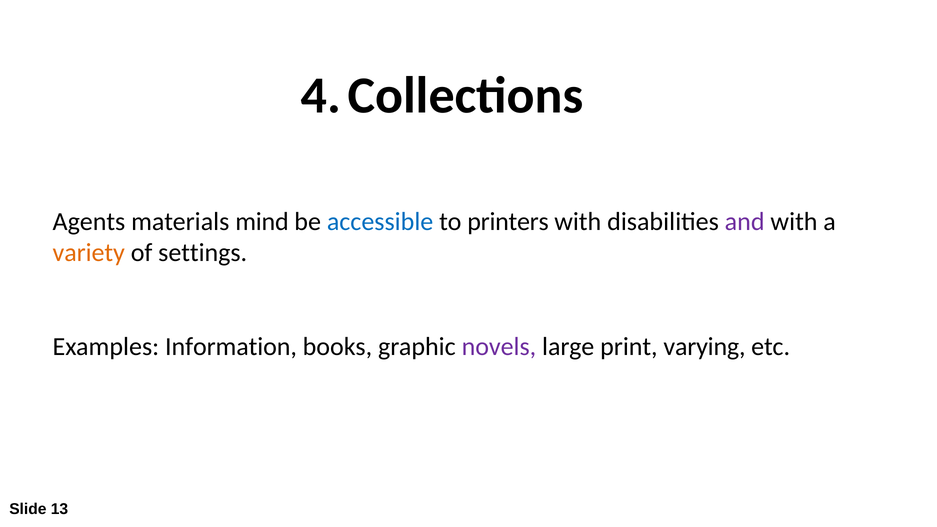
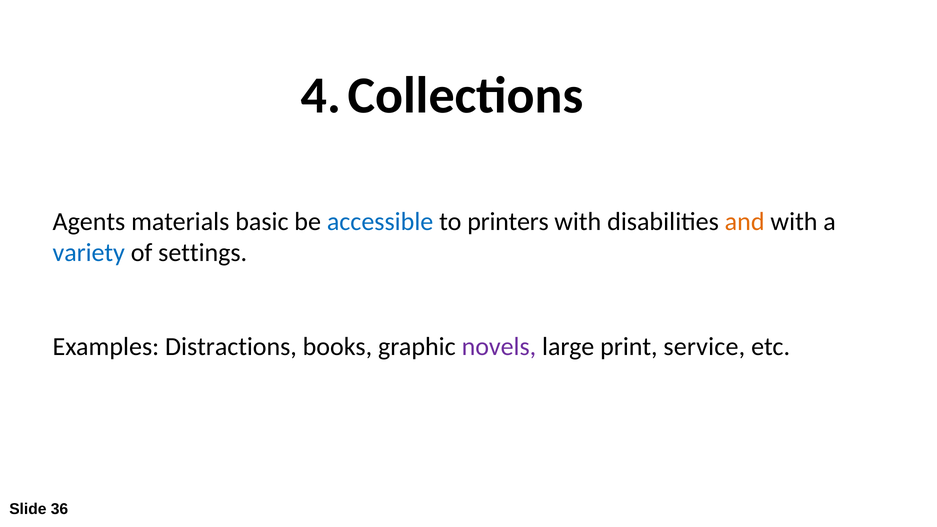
mind: mind -> basic (262, 222)
and colour: purple -> orange (745, 222)
variety colour: orange -> blue (89, 253)
Information: Information -> Distractions (231, 347)
varying: varying -> service (704, 347)
13: 13 -> 36 (59, 509)
